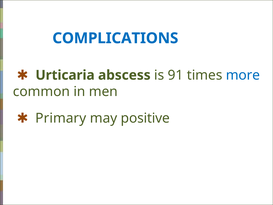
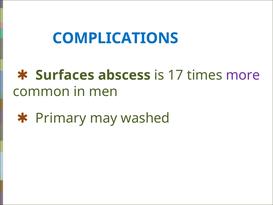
Urticaria: Urticaria -> Surfaces (65, 75)
91: 91 -> 17 (176, 75)
more colour: blue -> purple (243, 75)
positive: positive -> washed (145, 118)
